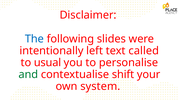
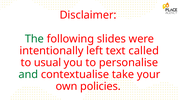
The colour: blue -> green (34, 39)
shift: shift -> take (123, 74)
system: system -> policies (100, 86)
